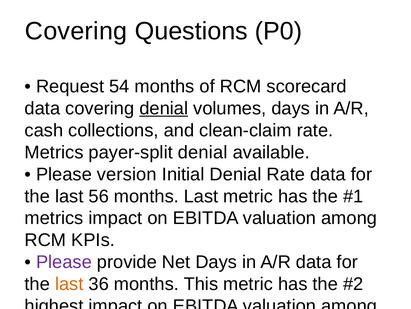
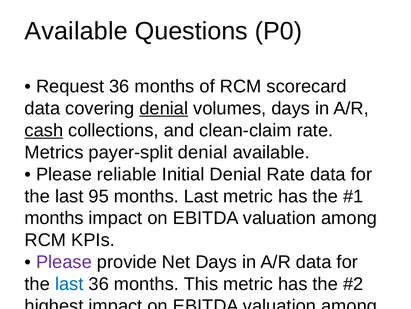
Covering: Covering -> Available (76, 31)
Request 54: 54 -> 36 (119, 86)
cash underline: none -> present (44, 130)
version: version -> reliable (127, 174)
56: 56 -> 95 (99, 196)
metrics: metrics -> months (54, 218)
last colour: orange -> blue (69, 284)
